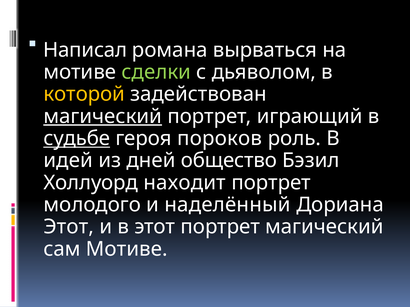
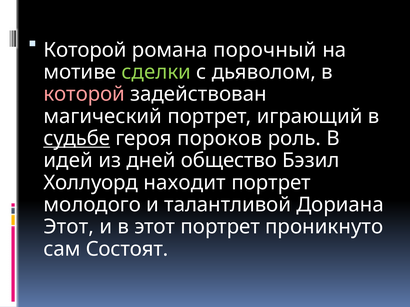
Написал: Написал -> Которой (85, 50)
вырваться: вырваться -> порочный (265, 50)
которой colour: yellow -> pink (84, 94)
магический underline: present -> none (103, 116)
наделённый: наделённый -> талантливой (228, 205)
портрет магический: магический -> проникнуто (324, 227)
сам Мотиве: Мотиве -> Состоят (127, 249)
